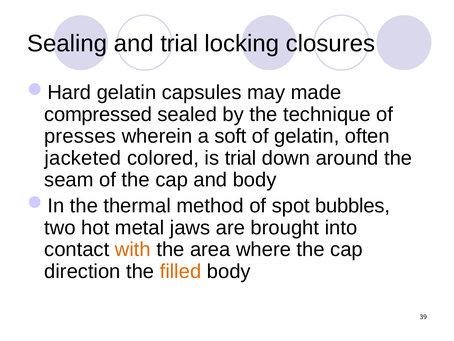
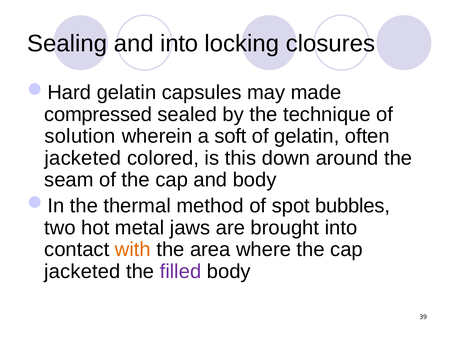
and trial: trial -> into (179, 44)
presses: presses -> solution (80, 136)
is trial: trial -> this (241, 158)
direction: direction -> jacketed (82, 271)
filled colour: orange -> purple (181, 271)
